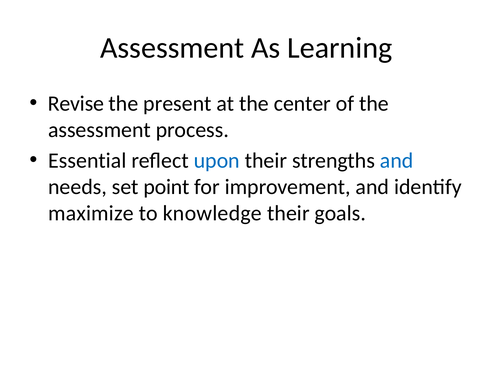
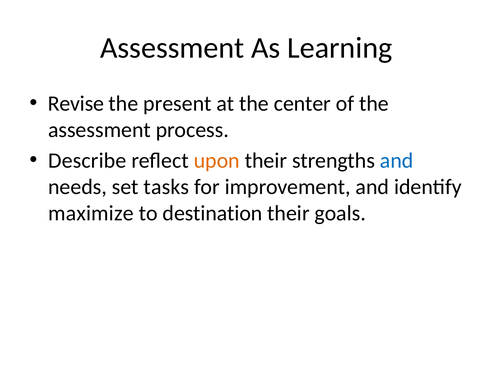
Essential: Essential -> Describe (87, 160)
upon colour: blue -> orange (217, 160)
point: point -> tasks (166, 187)
knowledge: knowledge -> destination (212, 213)
